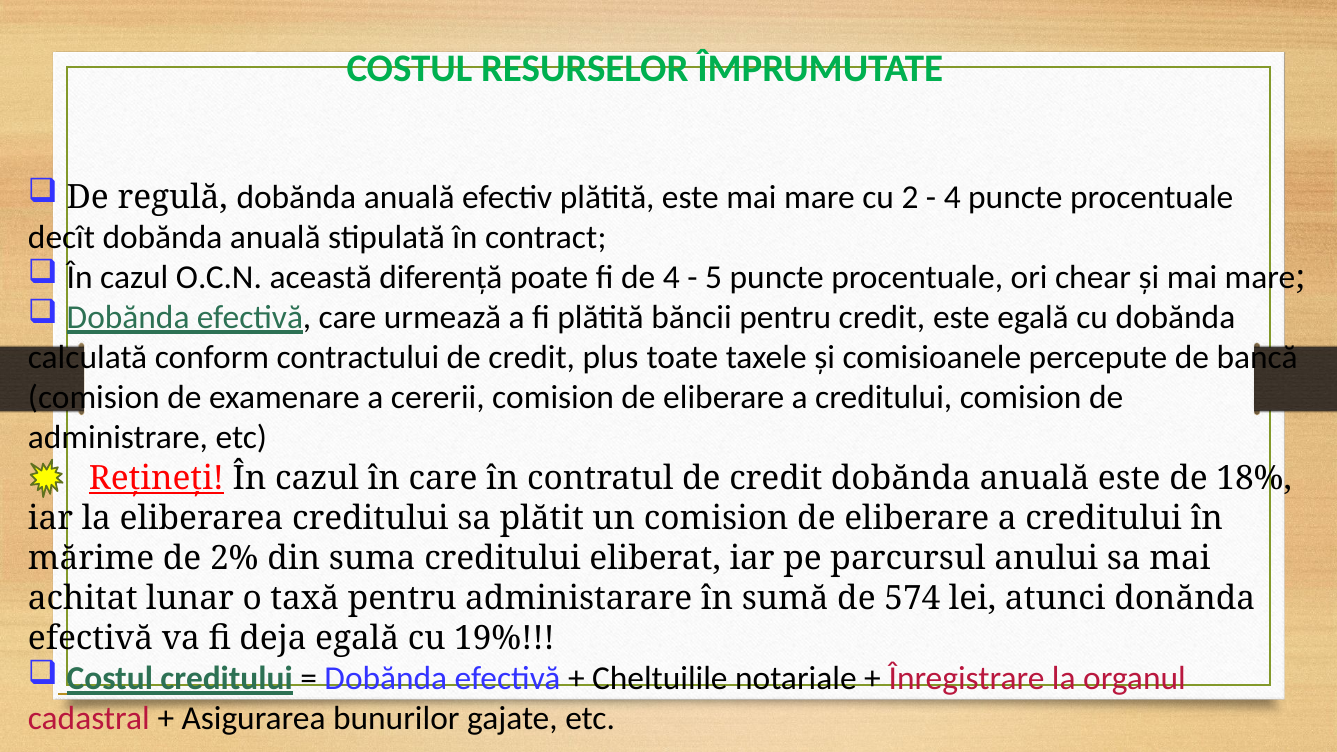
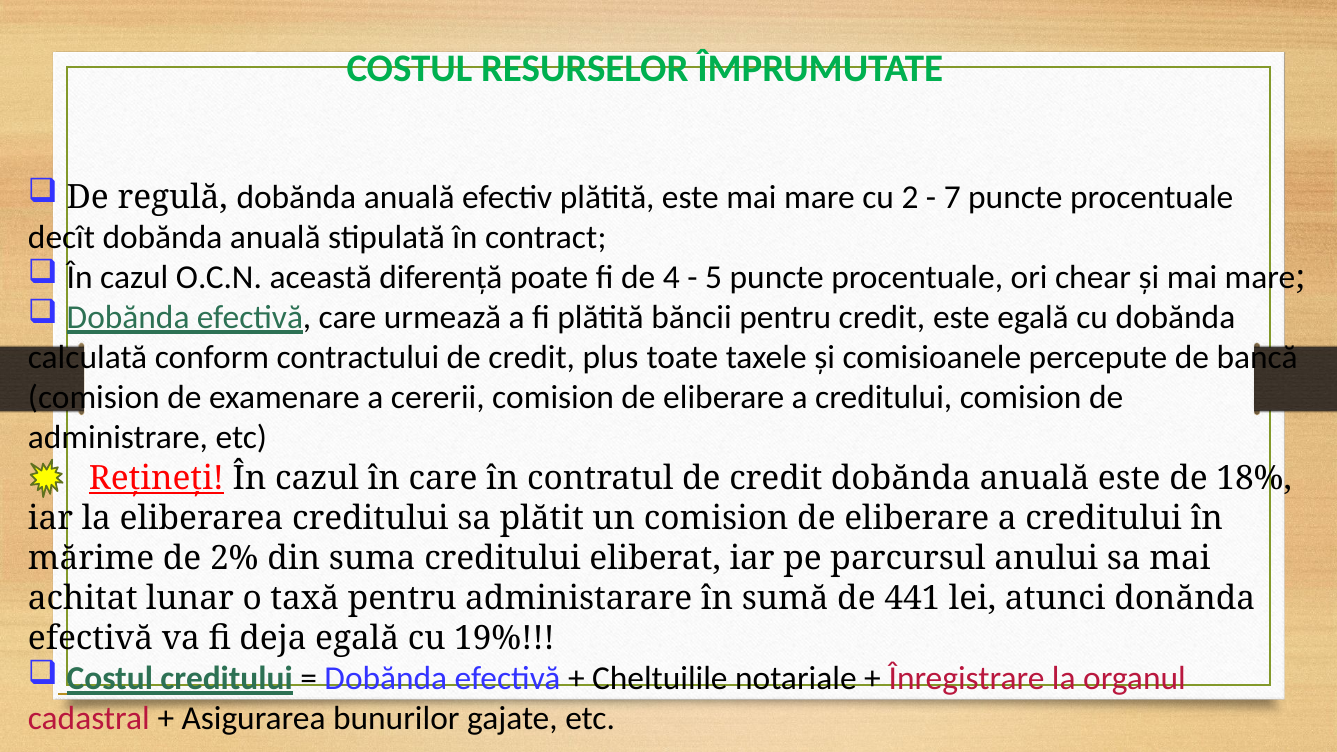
4: 4 -> 7 (952, 197)
574: 574 -> 441 (912, 598)
